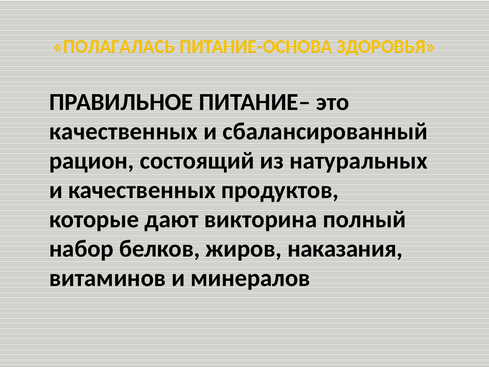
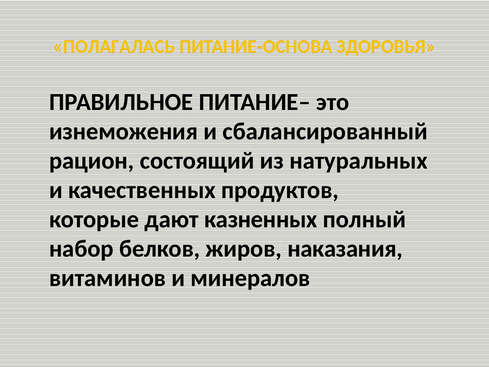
качественных: качественных -> изнеможения (124, 131)
викторина: викторина -> казненных (261, 219)
